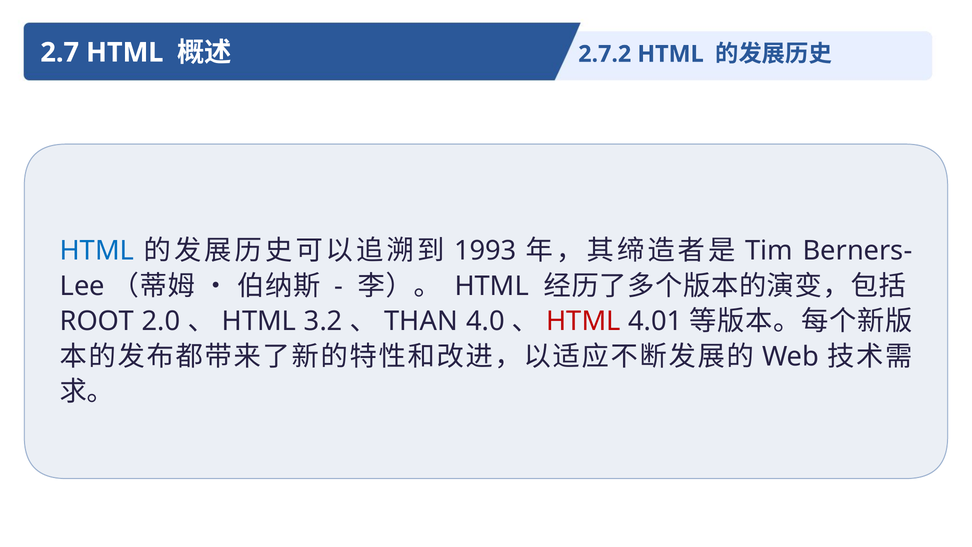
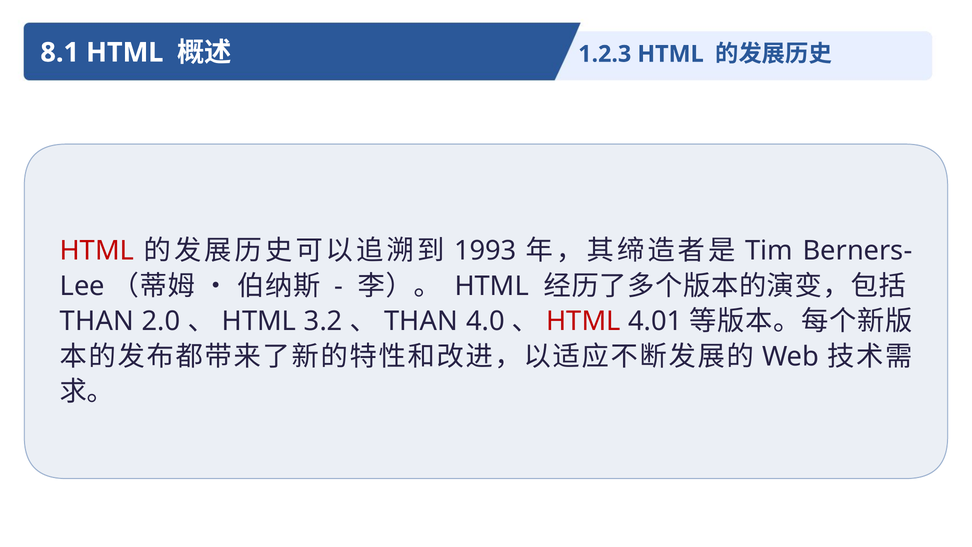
2.7: 2.7 -> 8.1 (60, 53)
2.7.2: 2.7.2 -> 1.2.3 (605, 54)
HTML colour: blue -> red (97, 251)
ROOT: ROOT -> THAN (97, 321)
